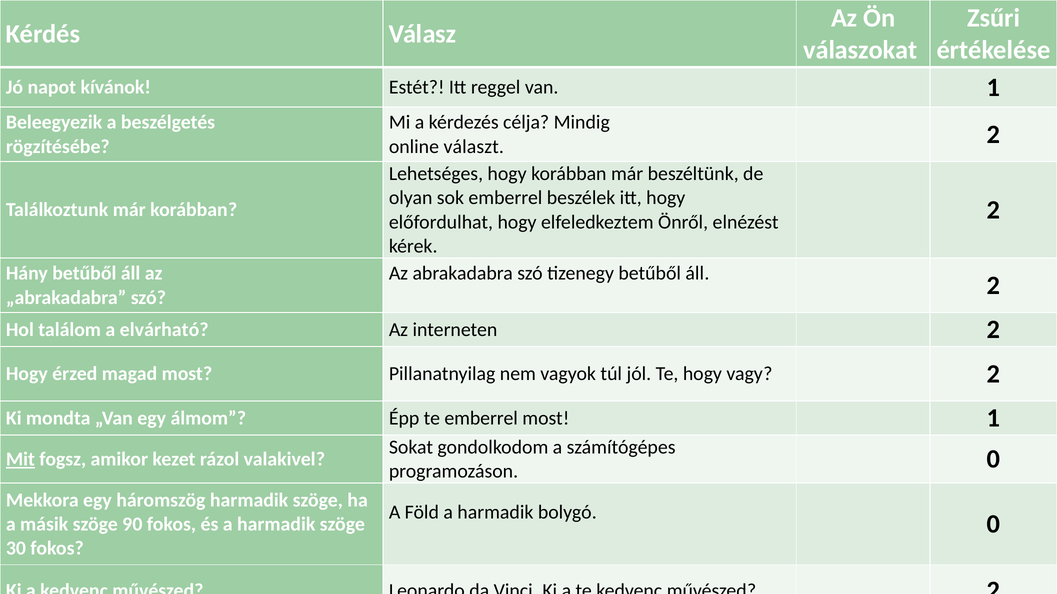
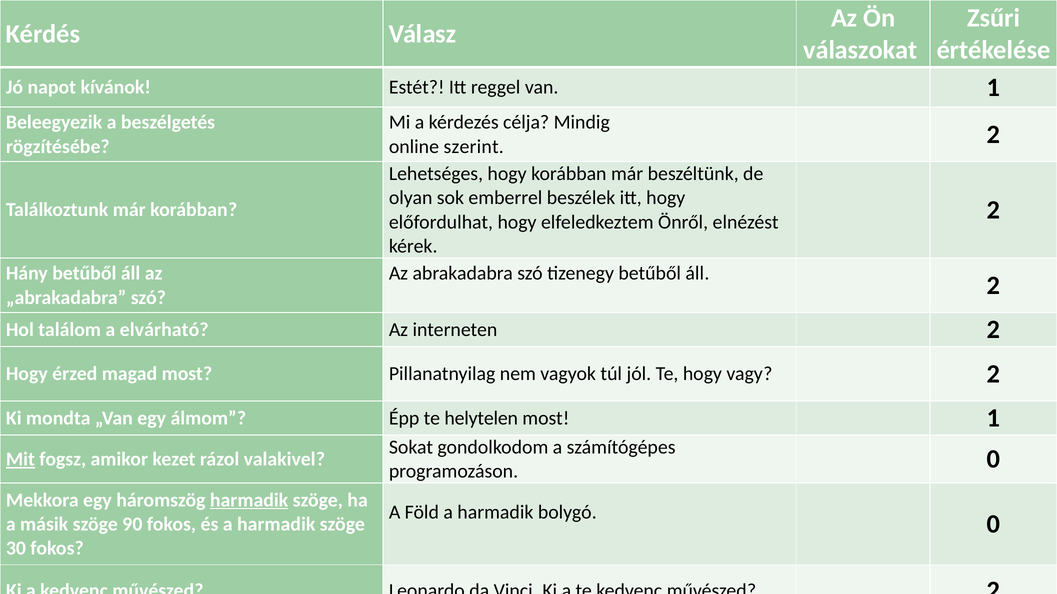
választ: választ -> szerint (474, 147)
te emberrel: emberrel -> helytelen (481, 418)
harmadik underline: none -> present (249, 501)
